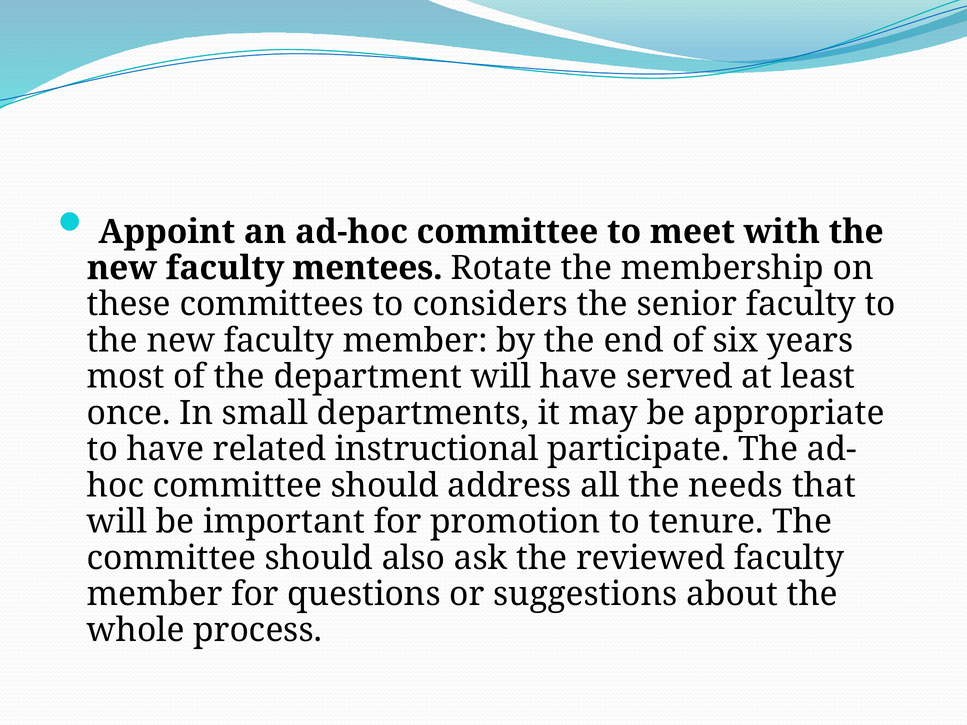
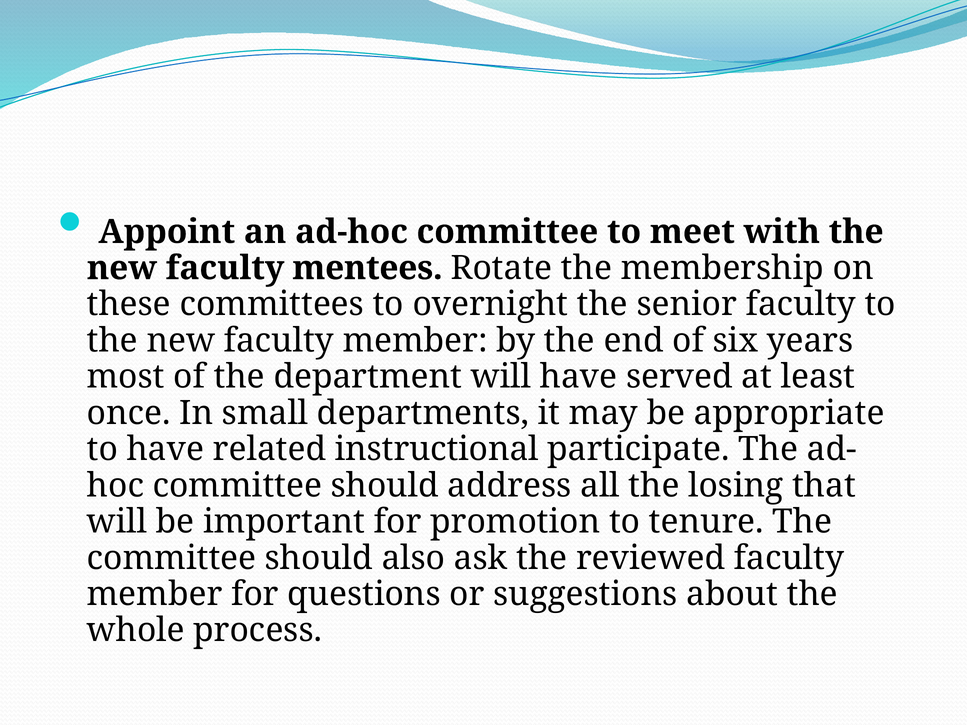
considers: considers -> overnight (490, 304)
needs: needs -> losing (736, 486)
